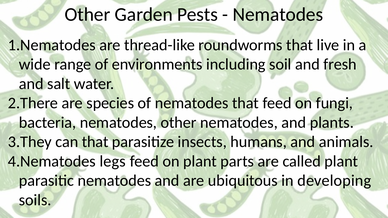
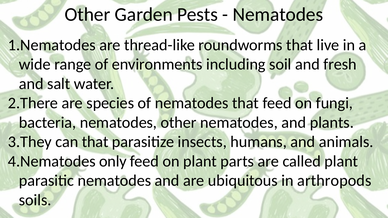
legs: legs -> only (113, 161)
developing: developing -> arthropods (334, 181)
